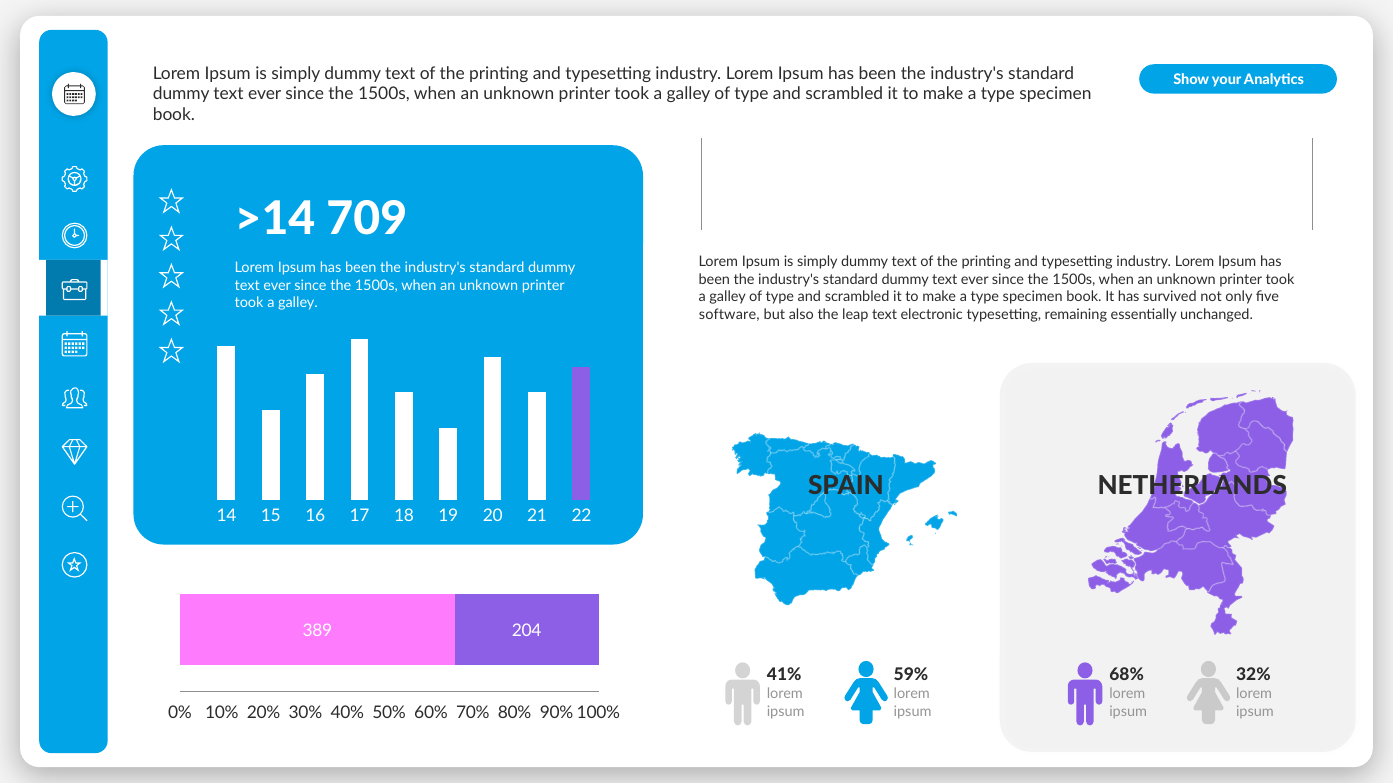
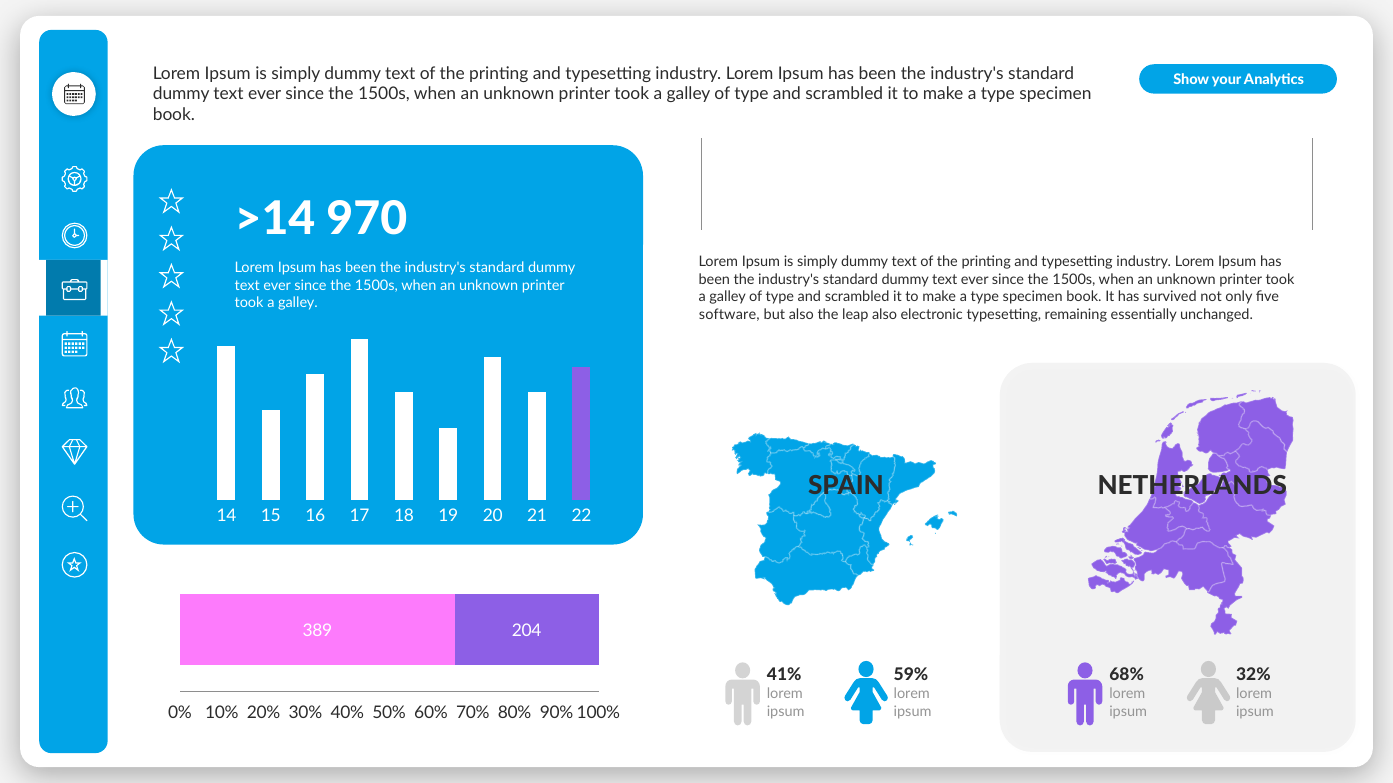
709: 709 -> 970 (367, 219)
leap text: text -> also (885, 315)
